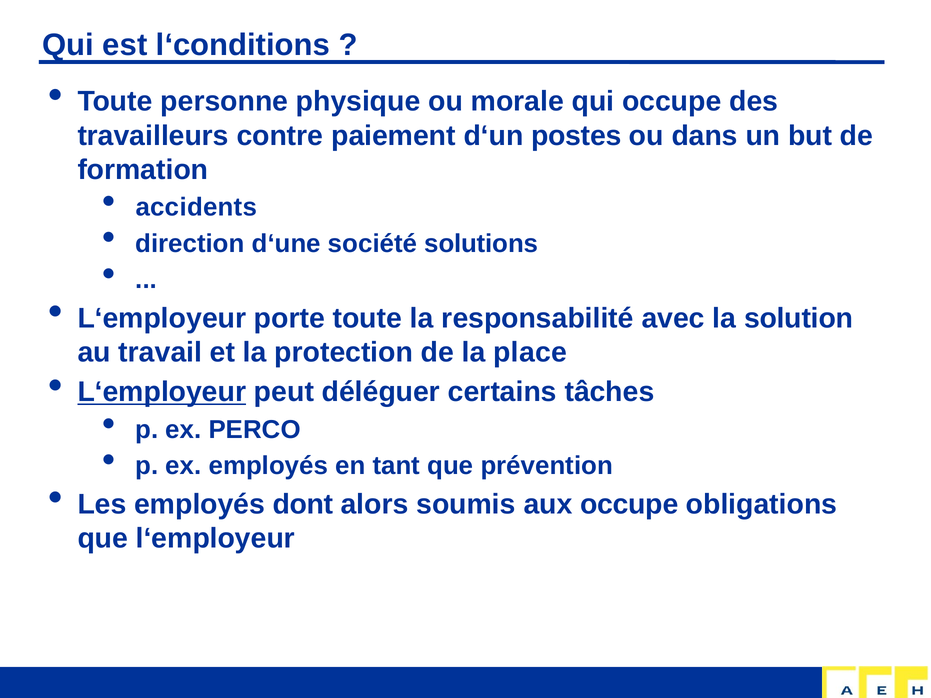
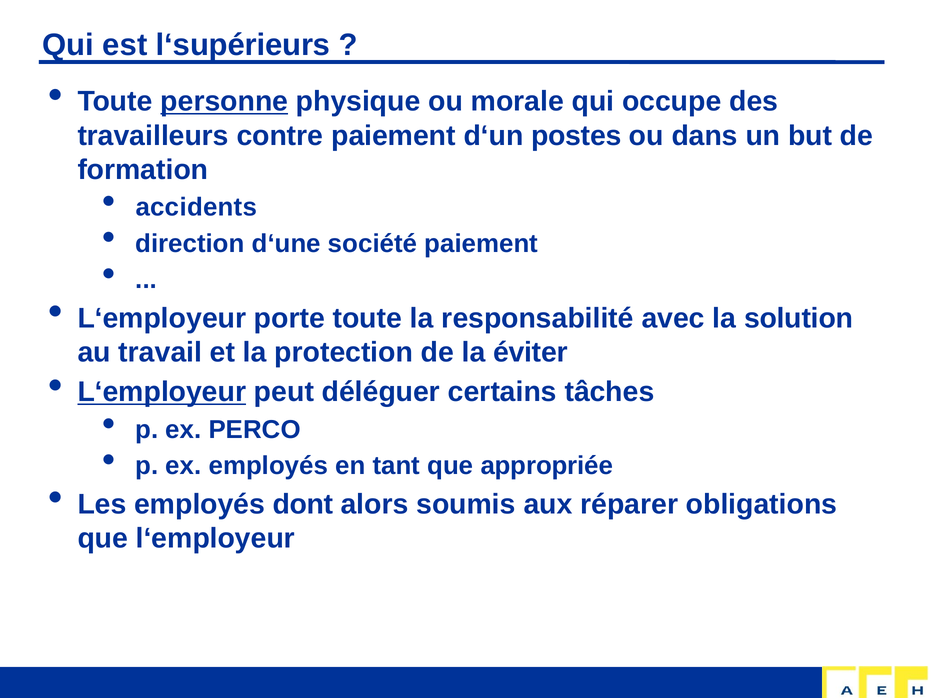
l‘conditions: l‘conditions -> l‘supérieurs (243, 45)
personne underline: none -> present (224, 102)
société solutions: solutions -> paiement (481, 244)
place: place -> éviter (531, 352)
prévention: prévention -> appropriée (547, 466)
aux occupe: occupe -> réparer (629, 504)
